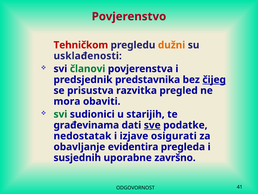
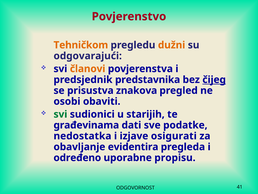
Tehničkom colour: red -> orange (81, 45)
usklađenosti: usklađenosti -> odgovarajući (88, 56)
članovi colour: green -> orange (88, 69)
razvitka: razvitka -> znakova (137, 90)
mora: mora -> osobi (67, 101)
sve underline: present -> none (152, 125)
nedostatak: nedostatak -> nedostatka (82, 136)
susjednih: susjednih -> određeno (77, 157)
završno: završno -> propisu (175, 157)
